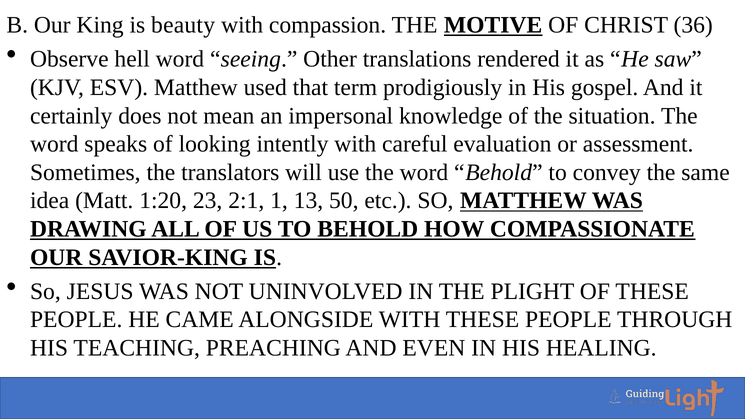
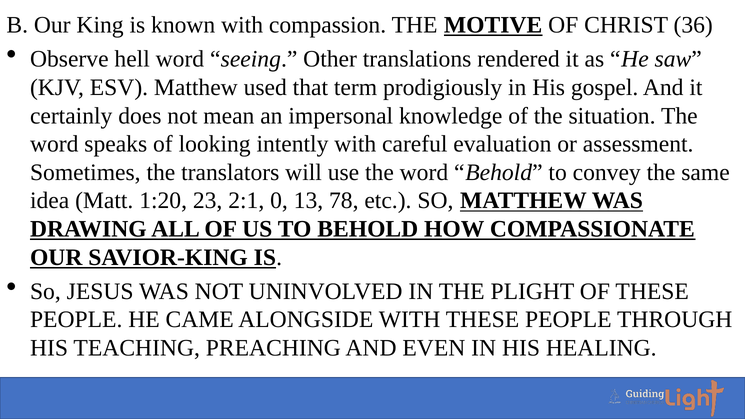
beauty: beauty -> known (183, 25)
1: 1 -> 0 (279, 201)
50: 50 -> 78 (344, 201)
